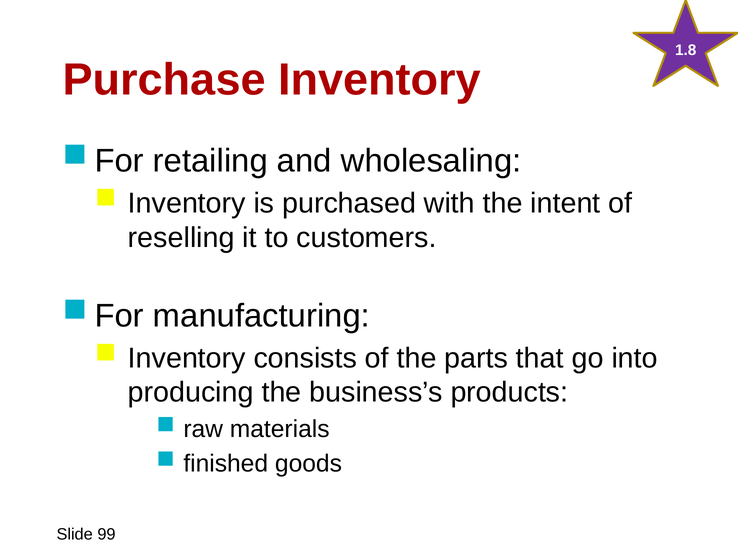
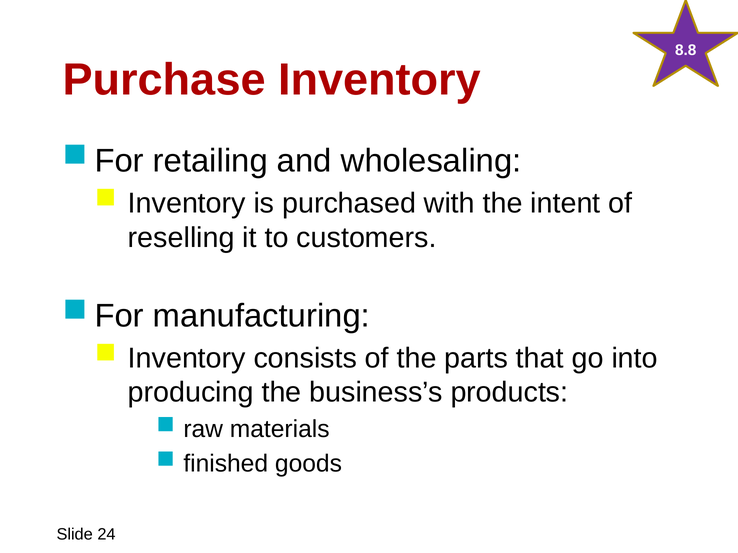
1.8: 1.8 -> 8.8 (686, 50)
99: 99 -> 24 (106, 535)
